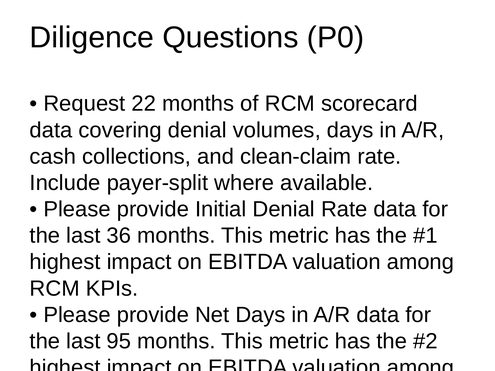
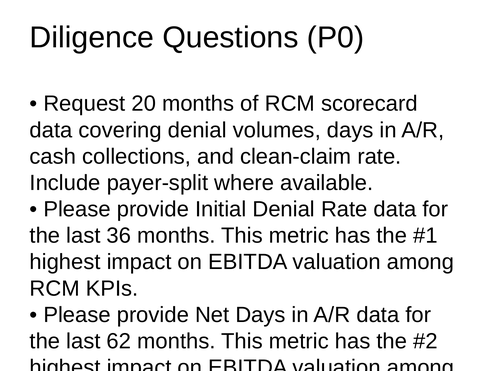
22: 22 -> 20 (144, 104)
95: 95 -> 62 (119, 341)
